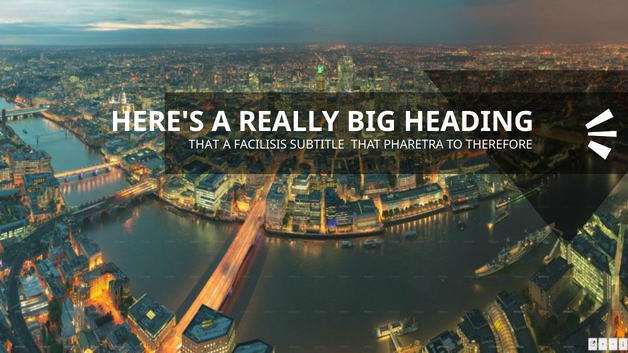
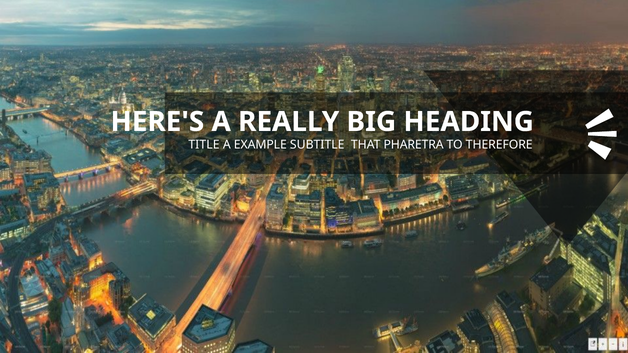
THAT: THAT -> TITLE (204, 145)
FACILISIS: FACILISIS -> EXAMPLE (260, 145)
